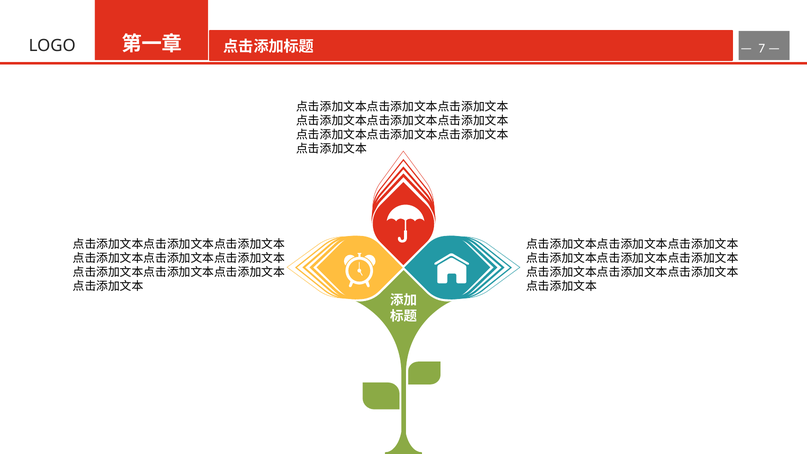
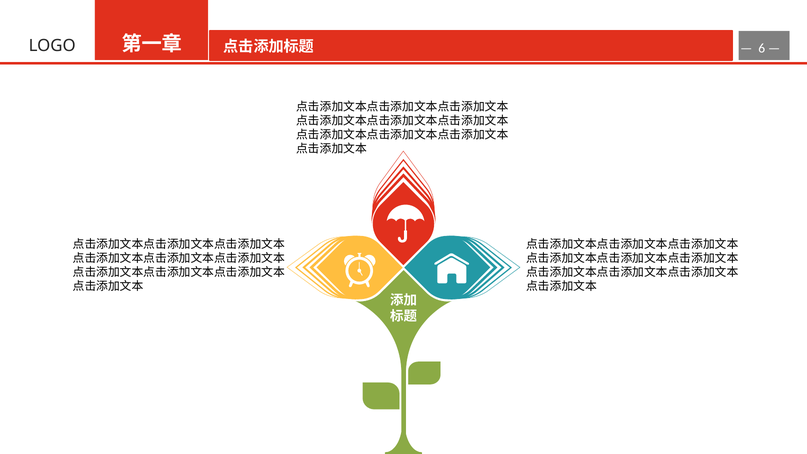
7: 7 -> 6 (762, 48)
